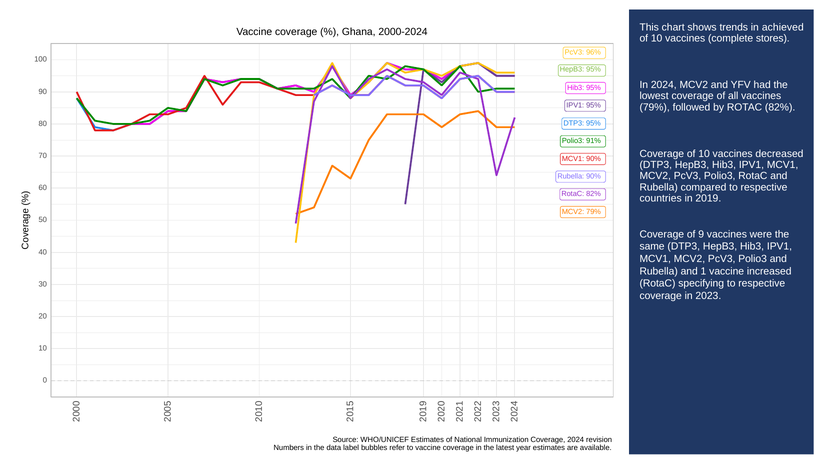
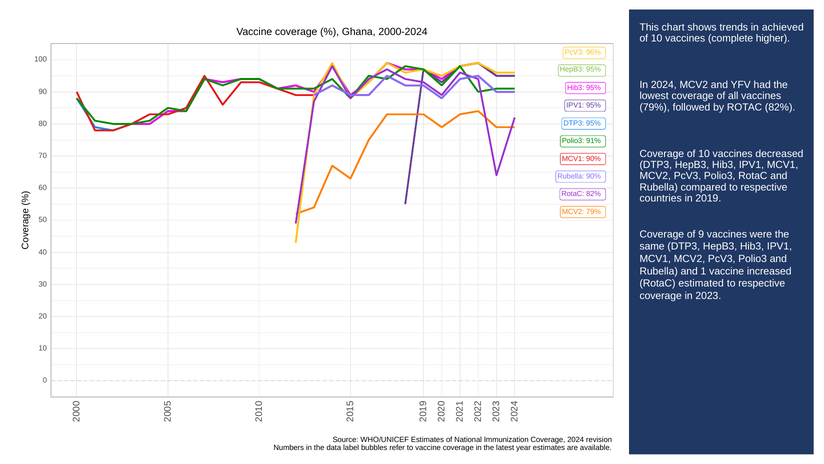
stores: stores -> higher (773, 38)
specifying: specifying -> estimated (701, 283)
